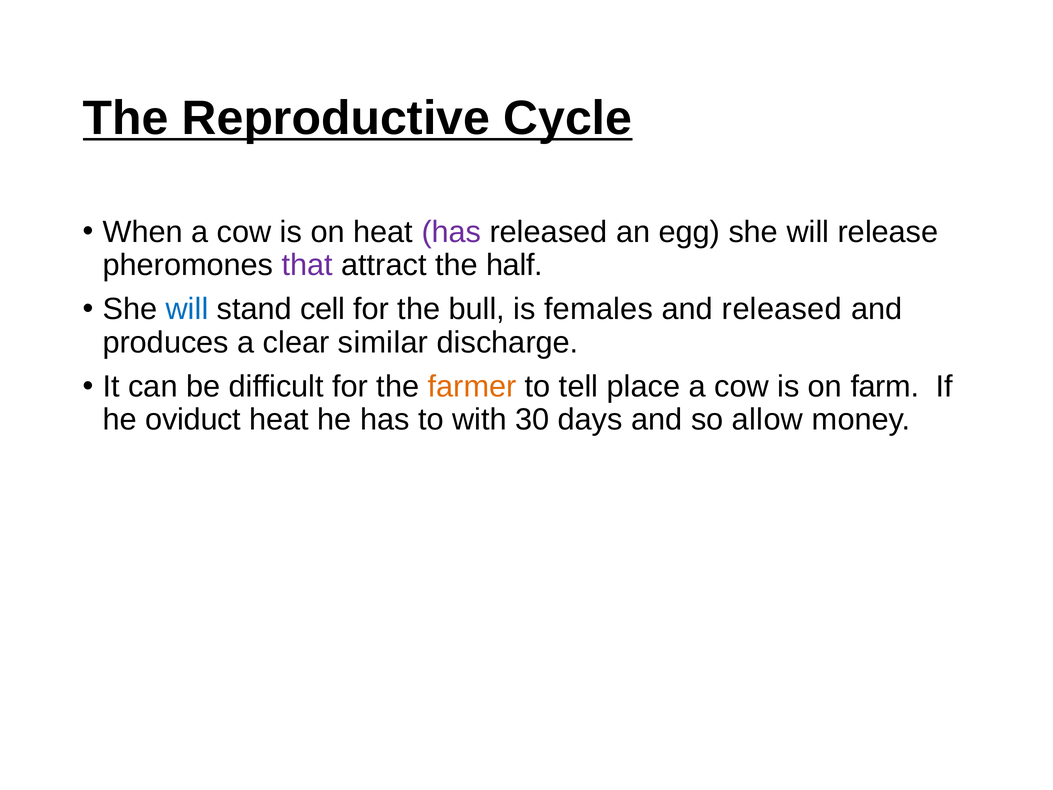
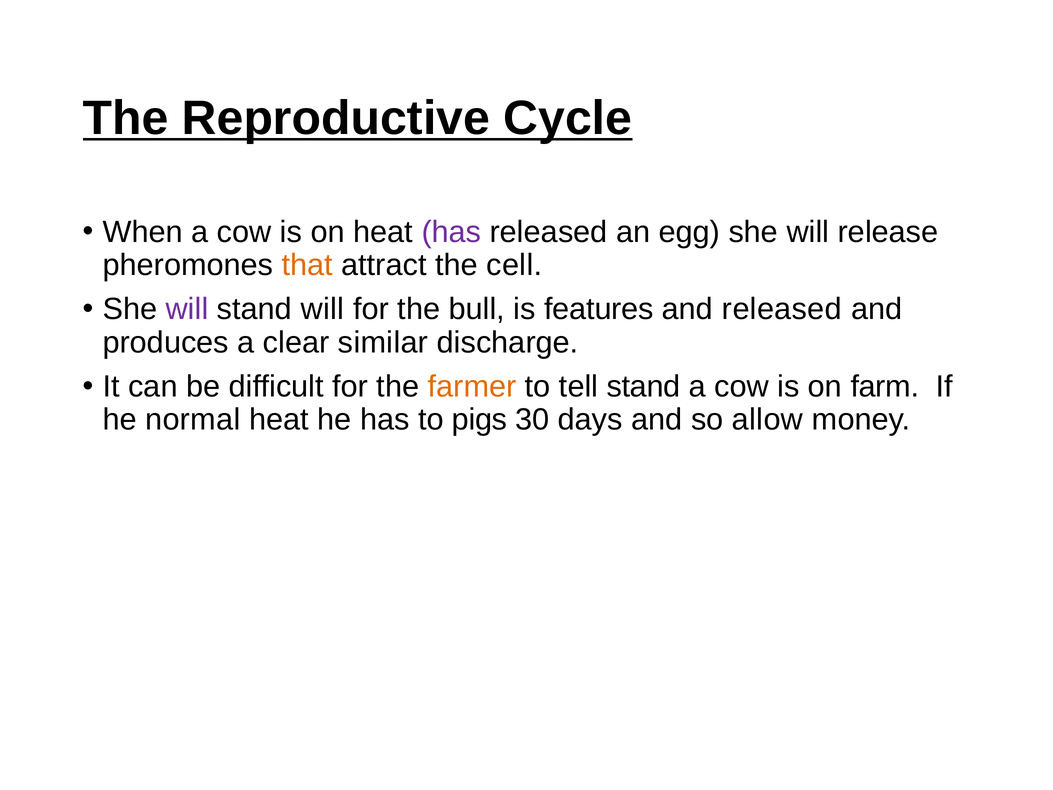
that colour: purple -> orange (307, 265)
half: half -> cell (514, 265)
will colour: blue -> purple (187, 309)
stand cell: cell -> will (322, 309)
females: females -> features (599, 309)
tell place: place -> stand (644, 387)
oviduct: oviduct -> normal (193, 420)
with: with -> pigs (480, 420)
